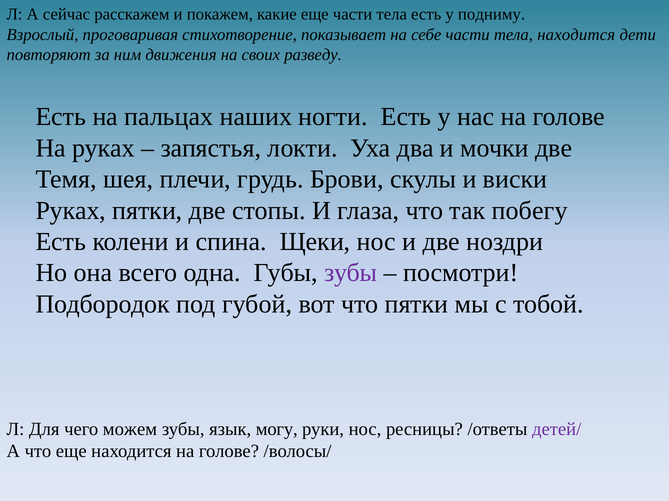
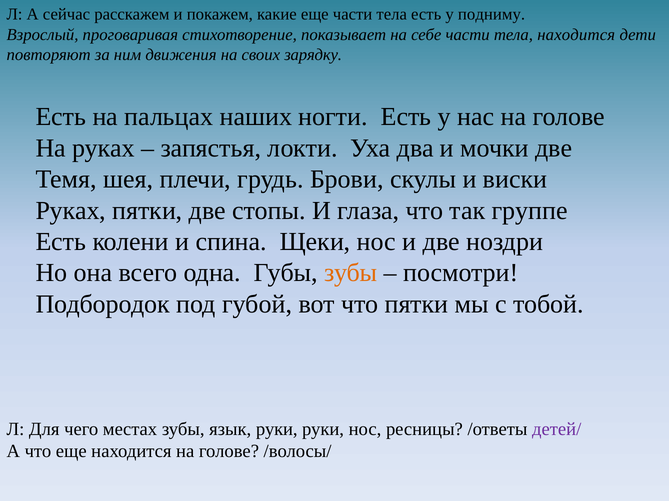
разведу: разведу -> зарядку (313, 55)
побегу: побегу -> группе (530, 211)
зубы colour: purple -> orange (351, 273)
можем: можем -> местах (130, 430)
язык могу: могу -> руки (277, 430)
